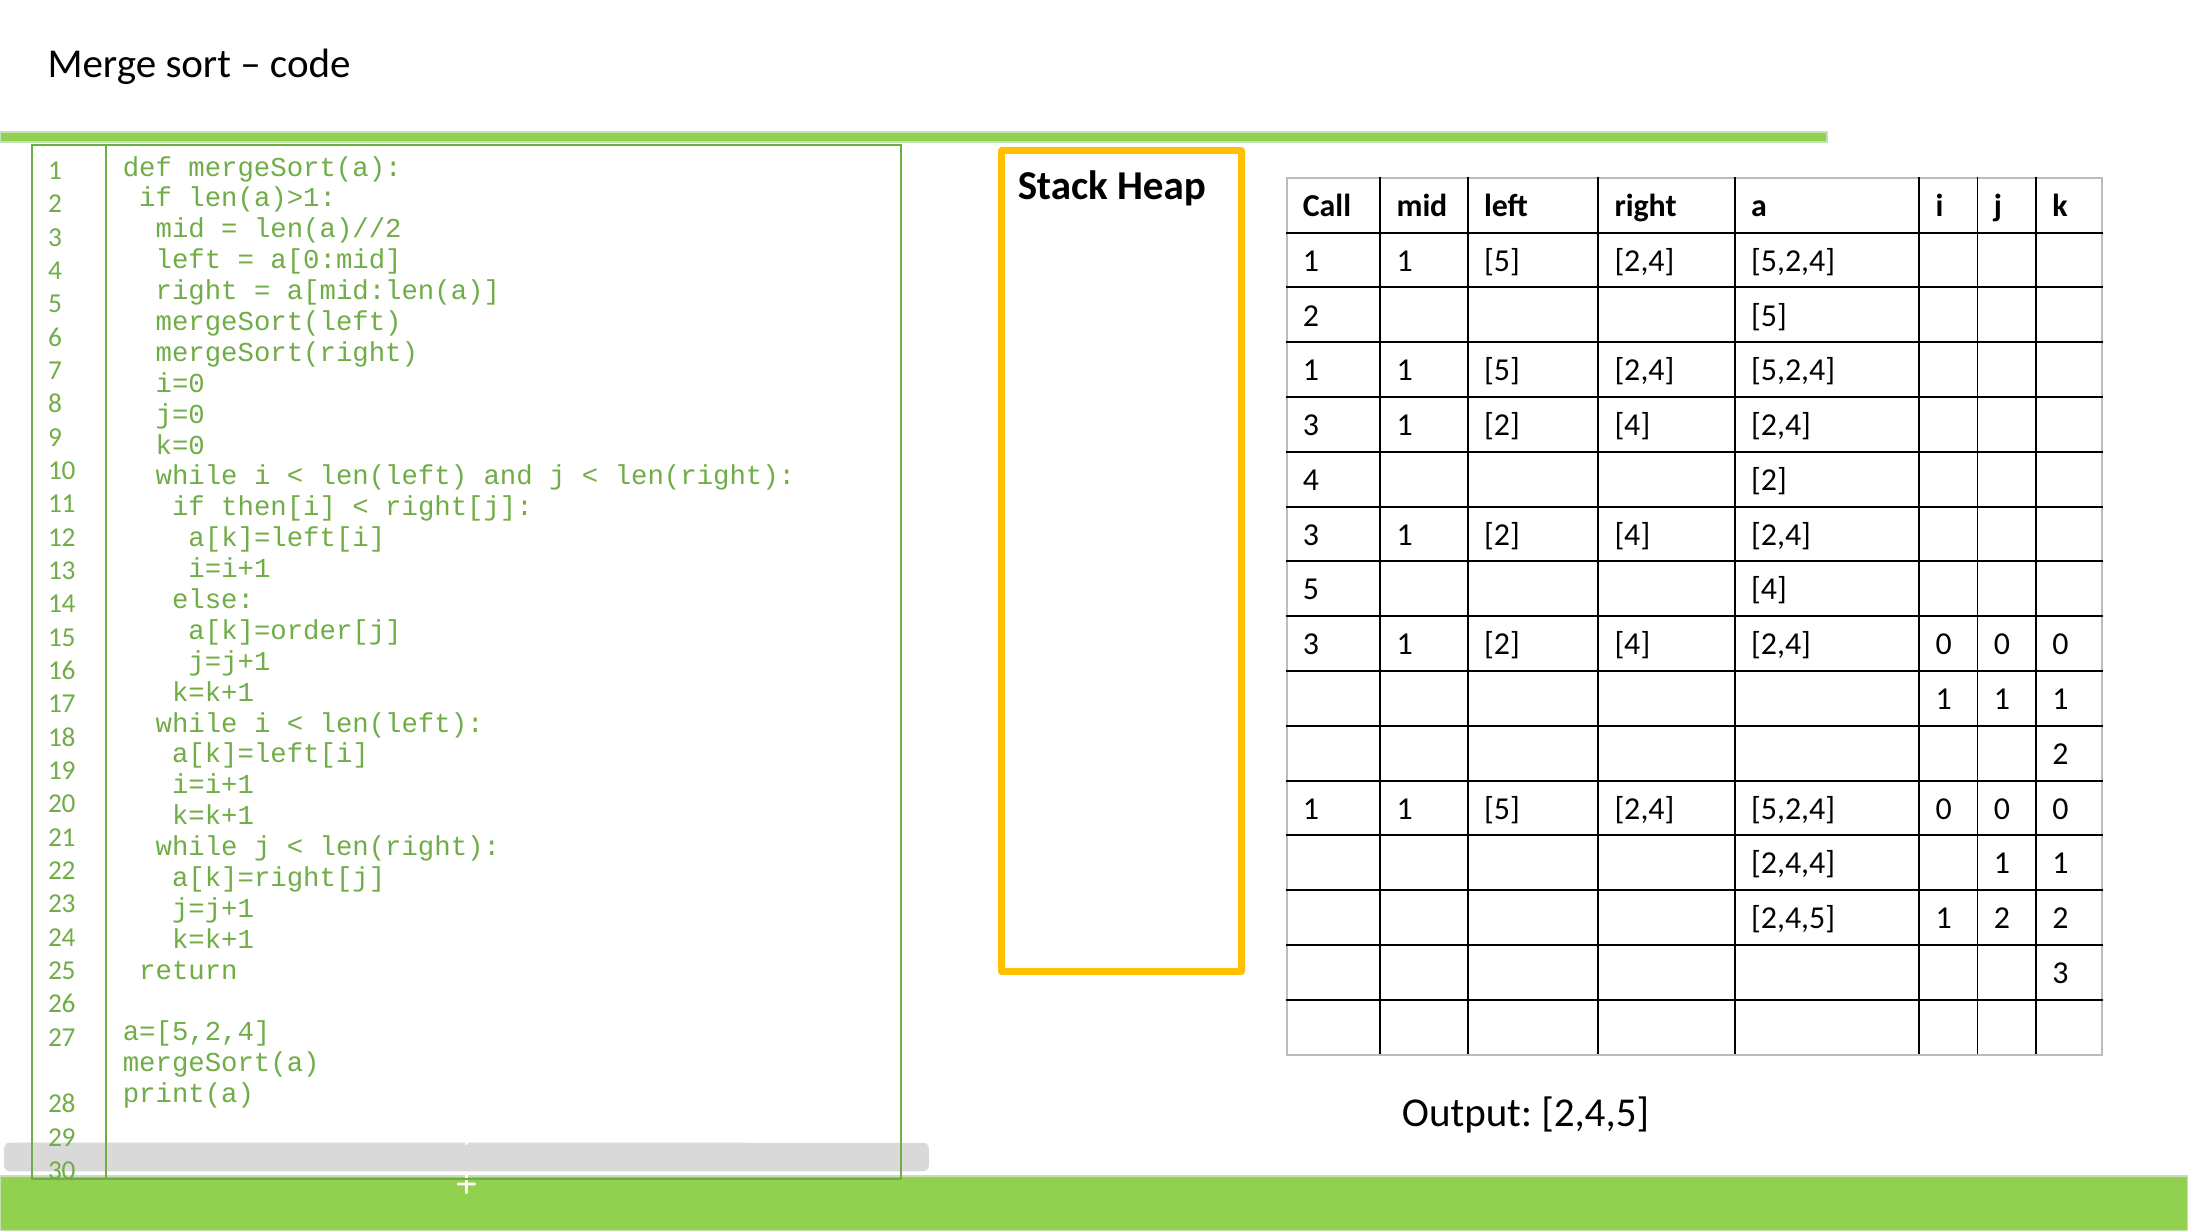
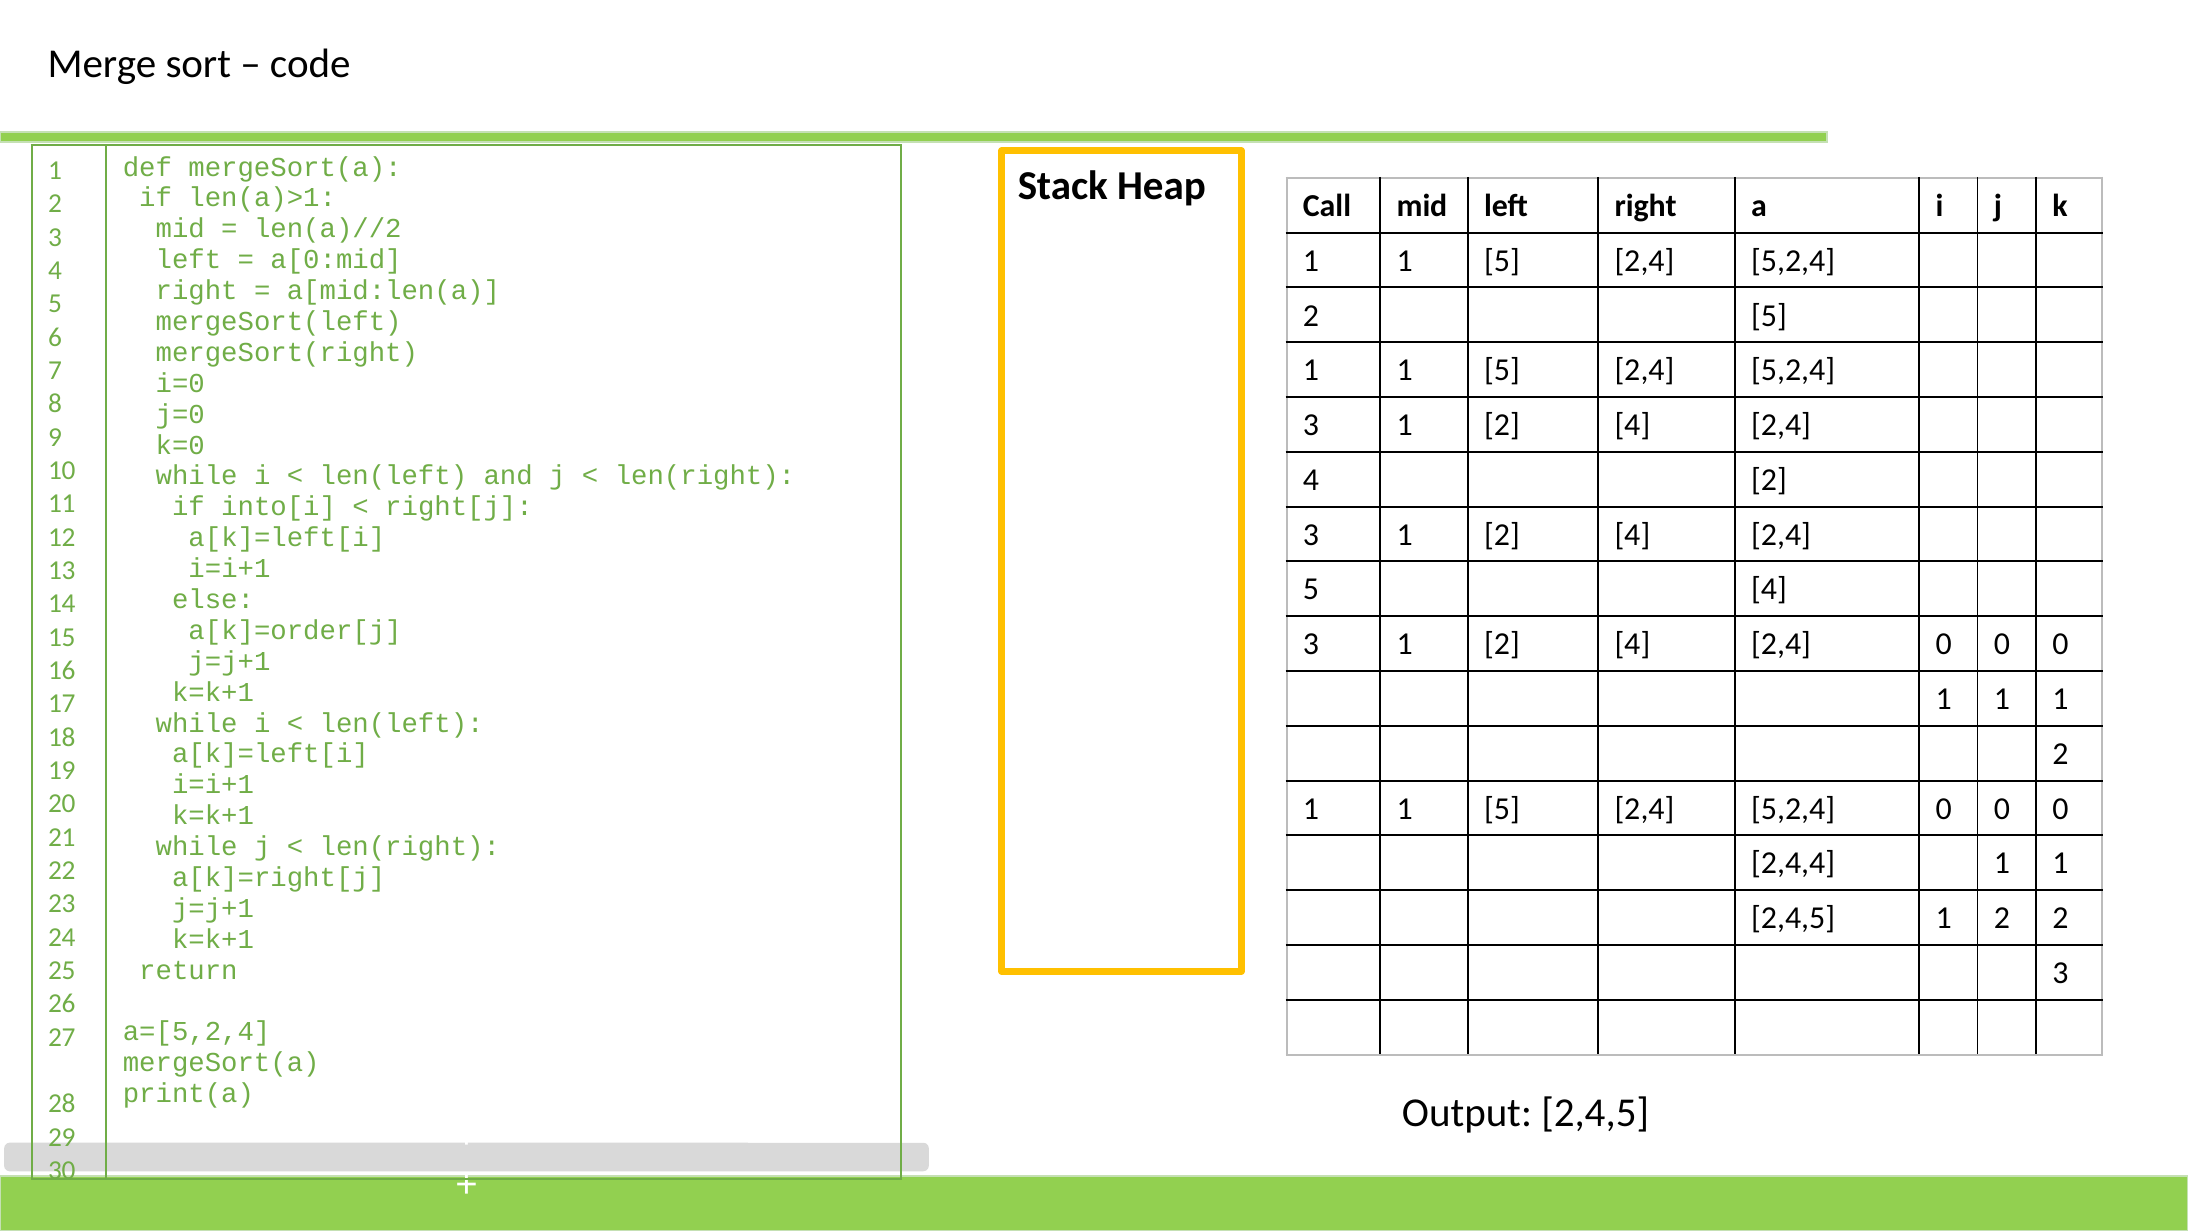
then[i: then[i -> into[i (279, 507)
